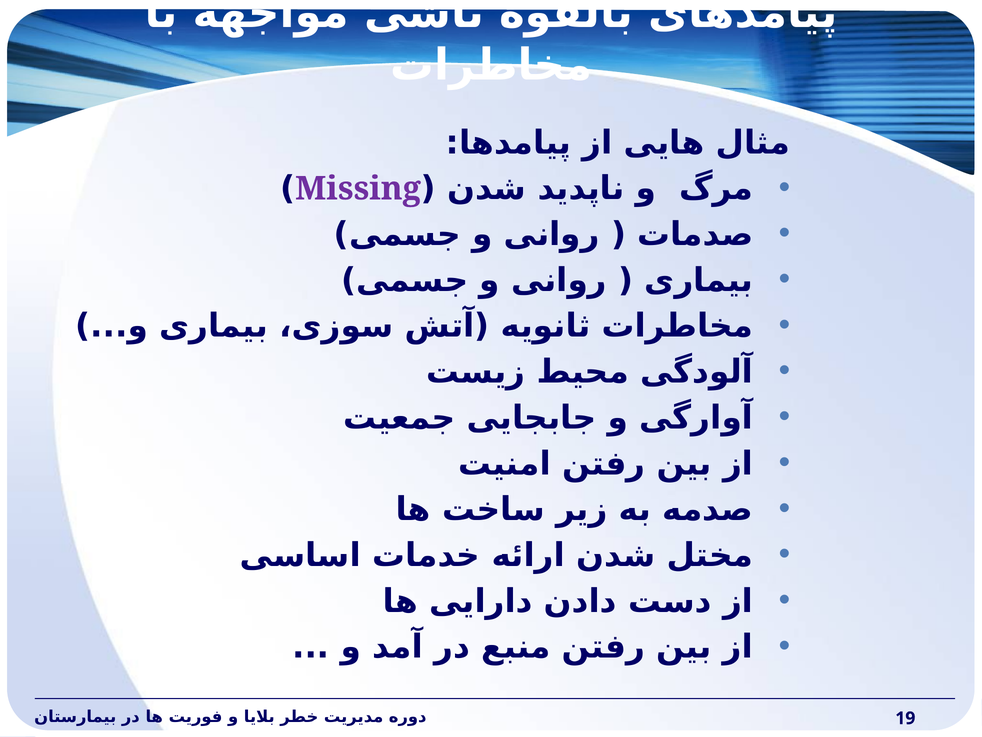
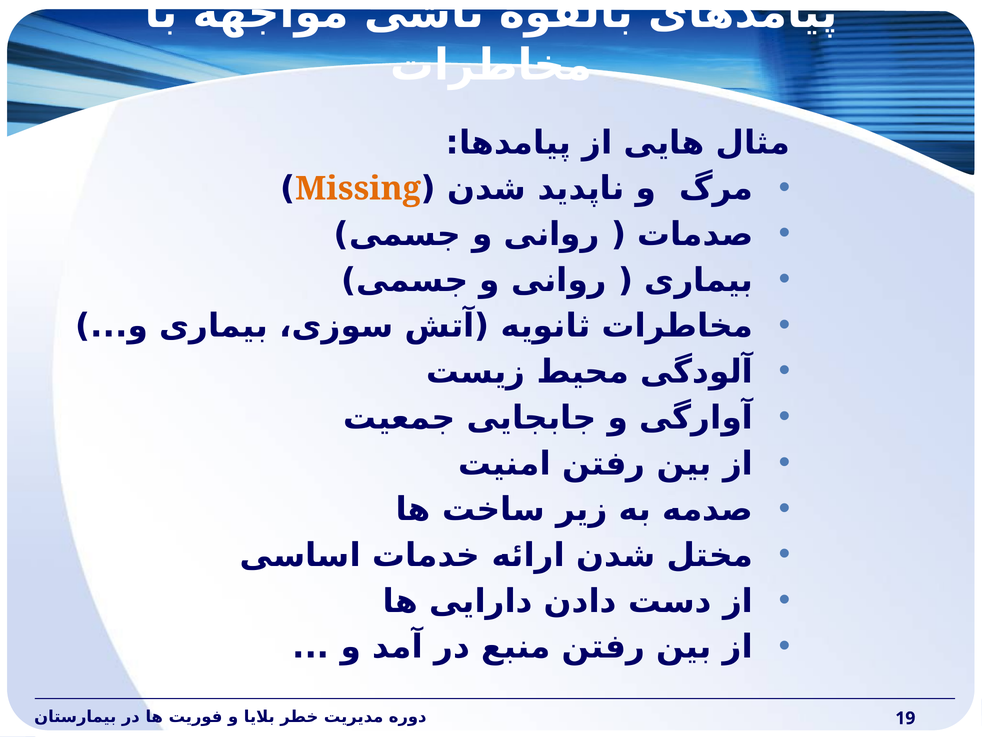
Missing colour: purple -> orange (358, 188)
